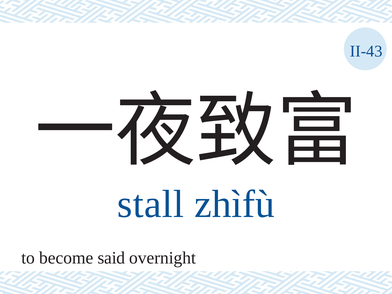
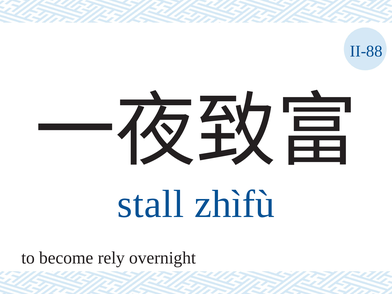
II-43: II-43 -> II-88 (366, 51)
said: said -> rely (111, 258)
